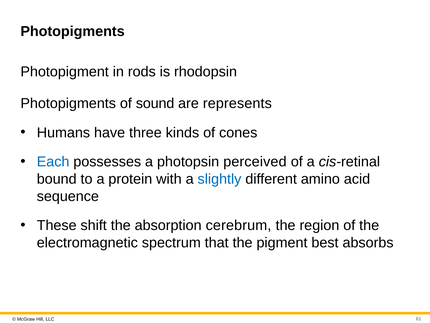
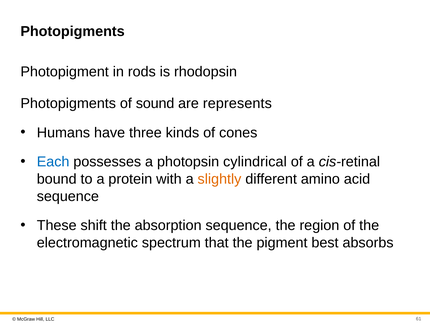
perceived: perceived -> cylindrical (255, 162)
slightly colour: blue -> orange (219, 179)
absorption cerebrum: cerebrum -> sequence (239, 225)
